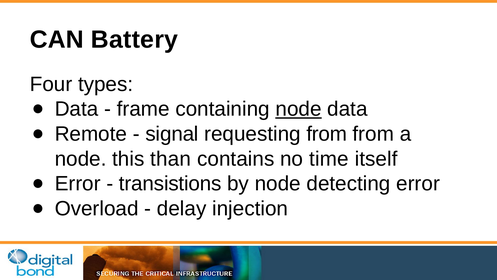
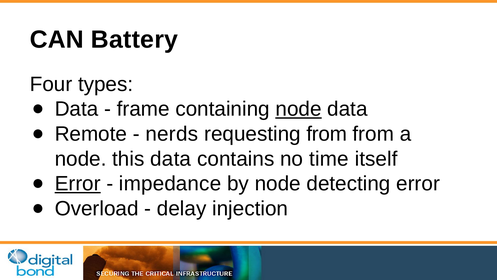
signal: signal -> nerds (172, 134)
this than: than -> data (171, 159)
Error underline: none -> present (78, 183)
transistions: transistions -> impedance (170, 183)
